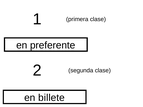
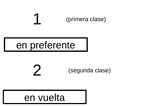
billete: billete -> vuelta (51, 98)
